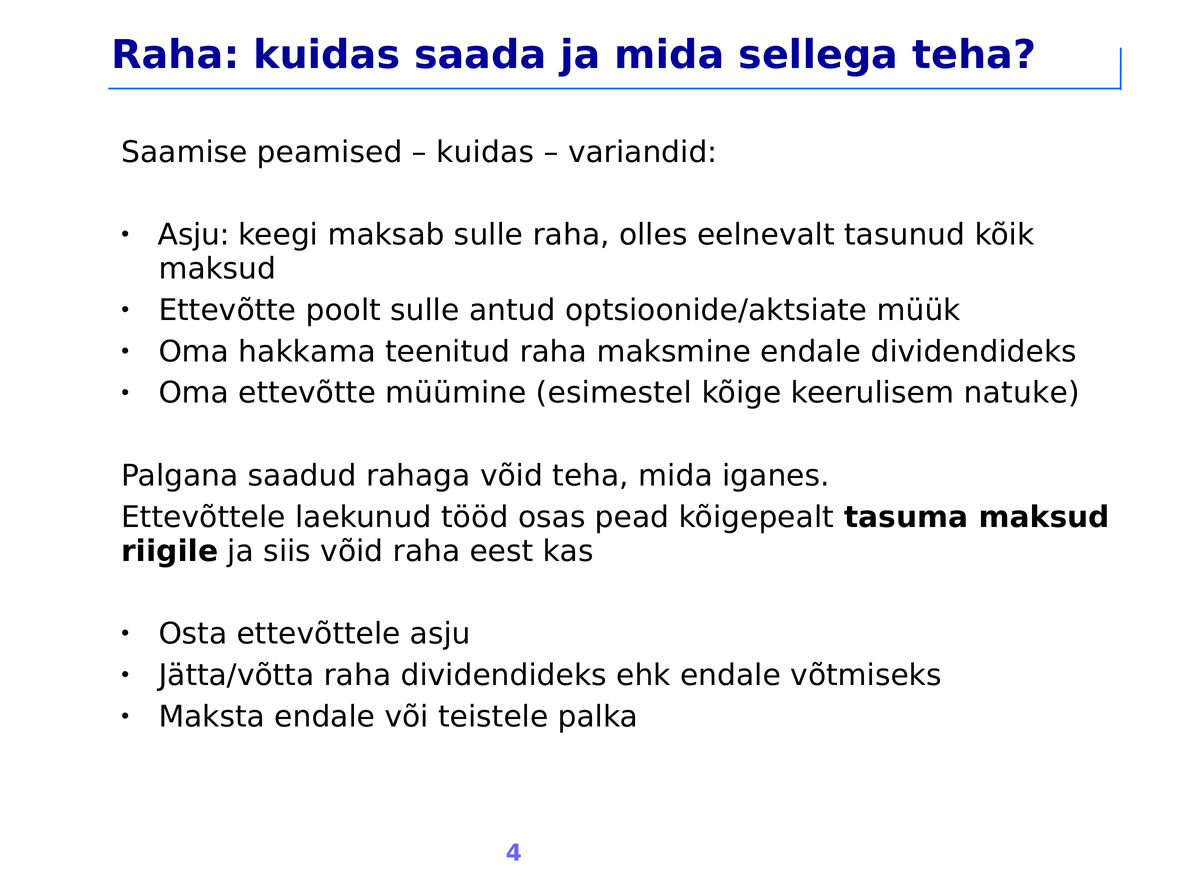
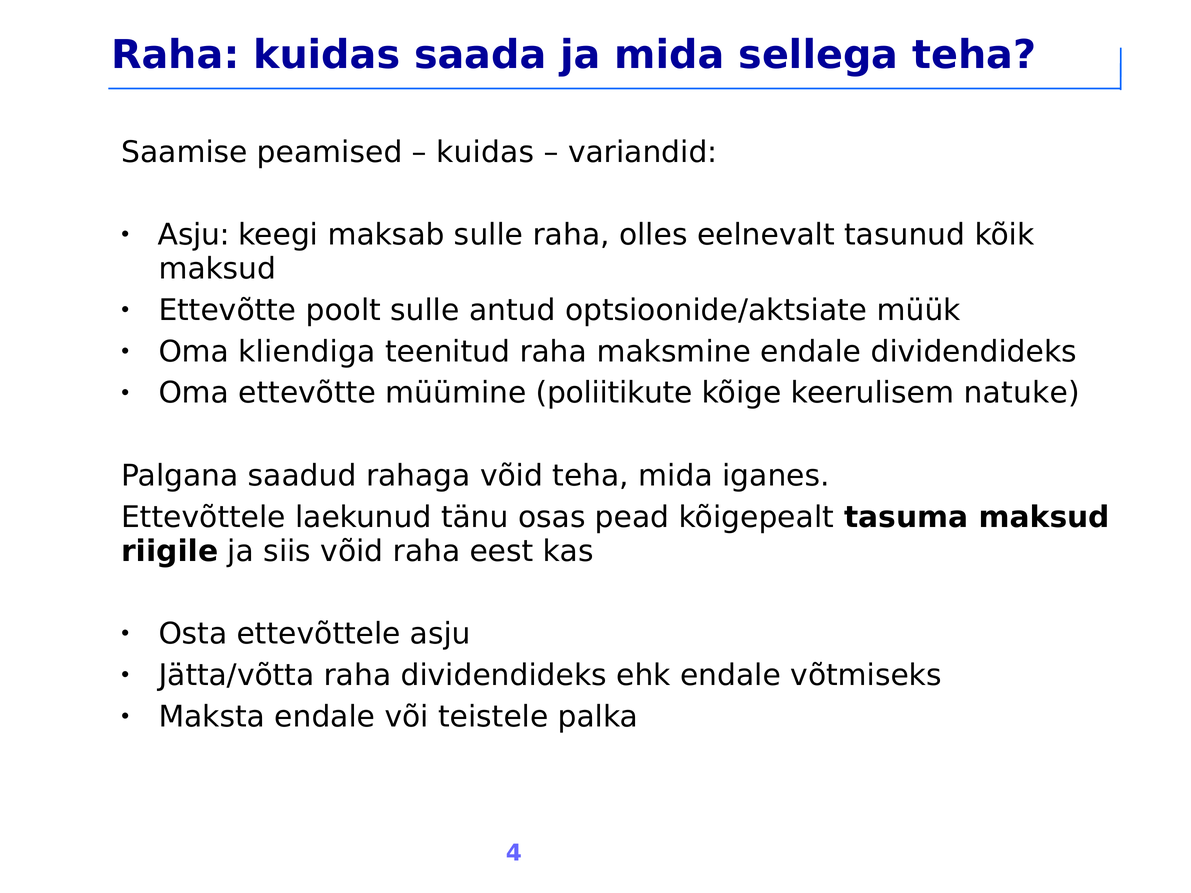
hakkama: hakkama -> kliendiga (307, 352)
esimestel: esimestel -> poliitikute (614, 393)
tööd: tööd -> tänu (475, 517)
